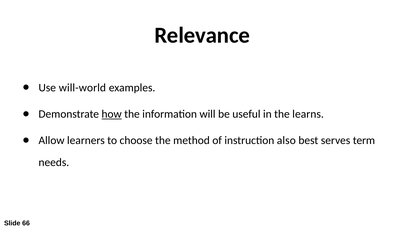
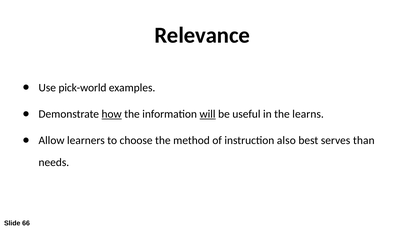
will-world: will-world -> pick-world (83, 87)
will underline: none -> present (208, 114)
term: term -> than (364, 140)
